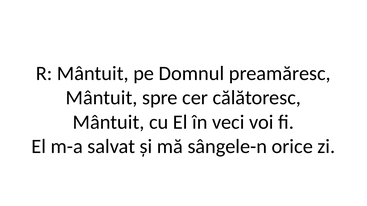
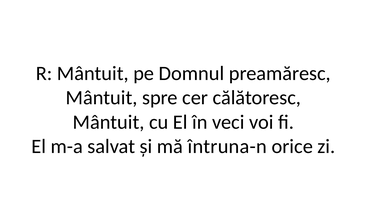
sângele-n: sângele-n -> întruna-n (227, 147)
